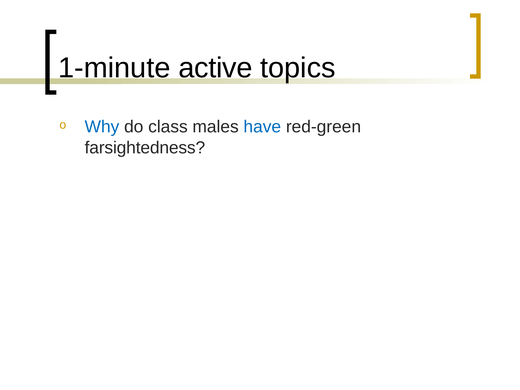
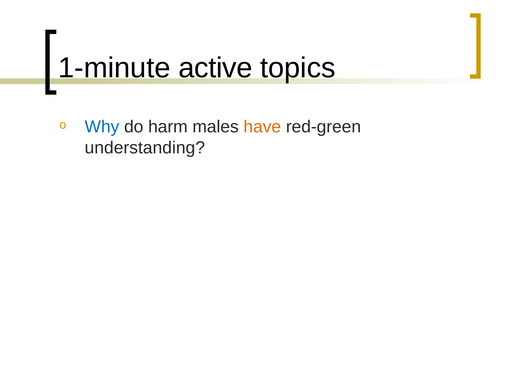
class: class -> harm (168, 127)
have colour: blue -> orange (262, 127)
farsightedness: farsightedness -> understanding (145, 148)
